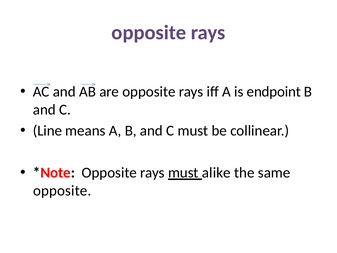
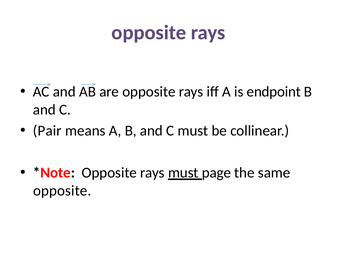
Line: Line -> Pair (47, 131)
alike: alike -> page (216, 173)
